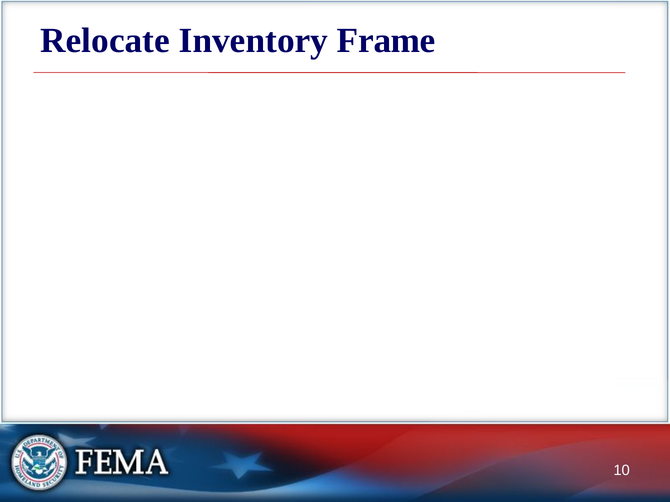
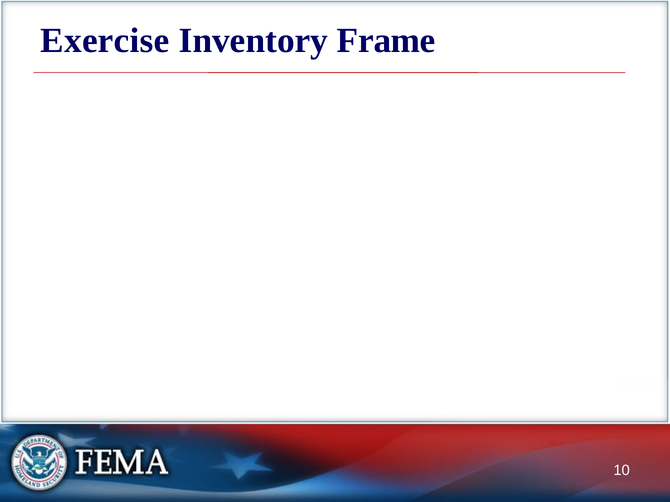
Relocate: Relocate -> Exercise (105, 40)
